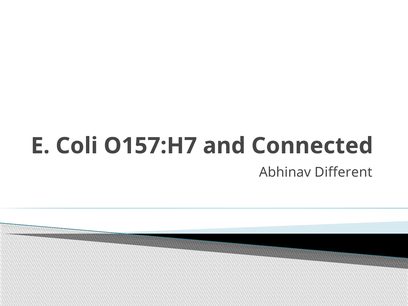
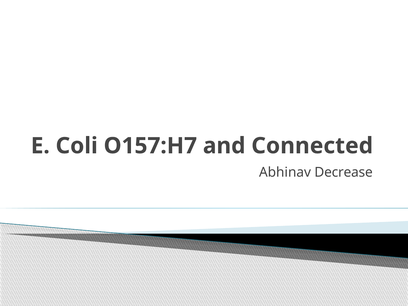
Different: Different -> Decrease (344, 172)
